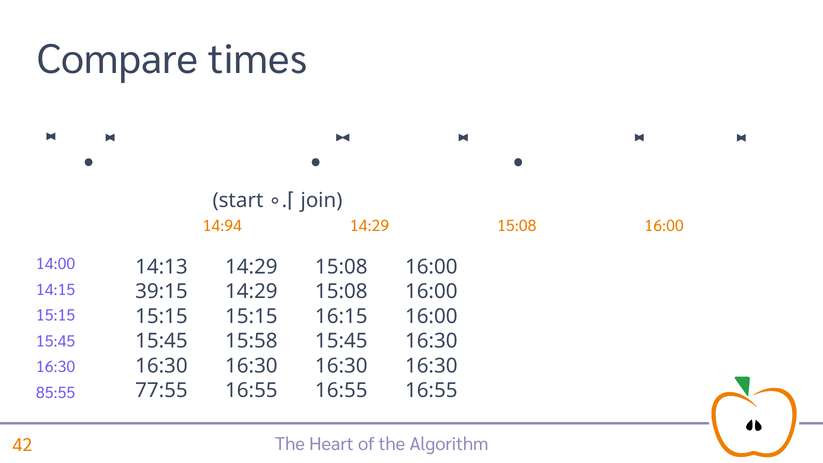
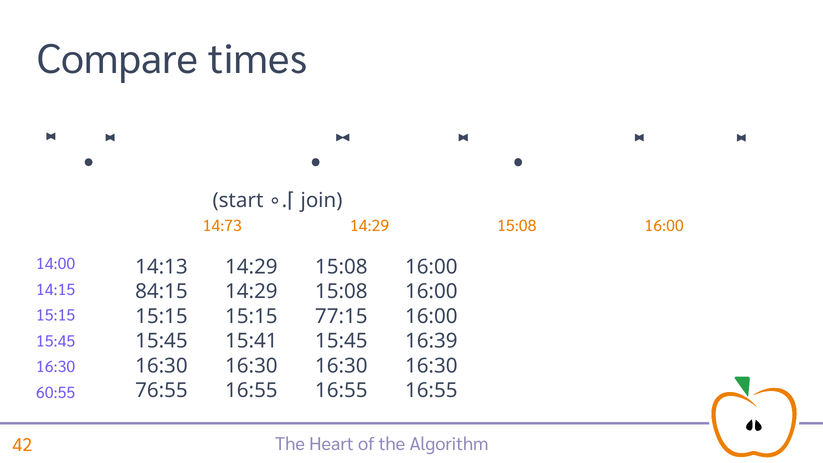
14:94: 14:94 -> 14:73 (222, 226)
39:15: 39:15 -> 84:15 (161, 292)
16:15: 16:15 -> 77:15 (341, 316)
15:58: 15:58 -> 15:41 (251, 341)
15:45 16:30: 16:30 -> 16:39 (431, 341)
77:55: 77:55 -> 76:55 (161, 390)
85:55: 85:55 -> 60:55 (56, 393)
